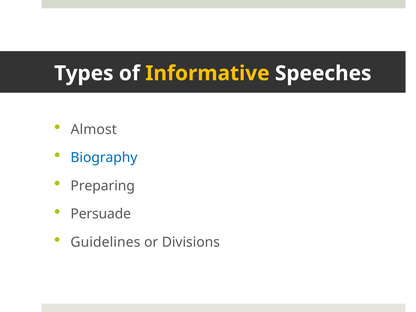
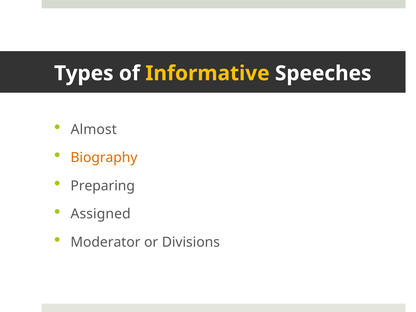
Biography colour: blue -> orange (104, 158)
Persuade: Persuade -> Assigned (101, 214)
Guidelines: Guidelines -> Moderator (105, 242)
